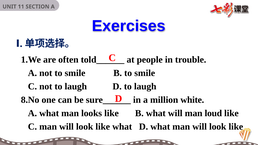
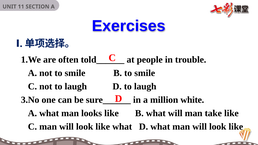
8.No: 8.No -> 3.No (30, 100)
loud: loud -> take (213, 113)
